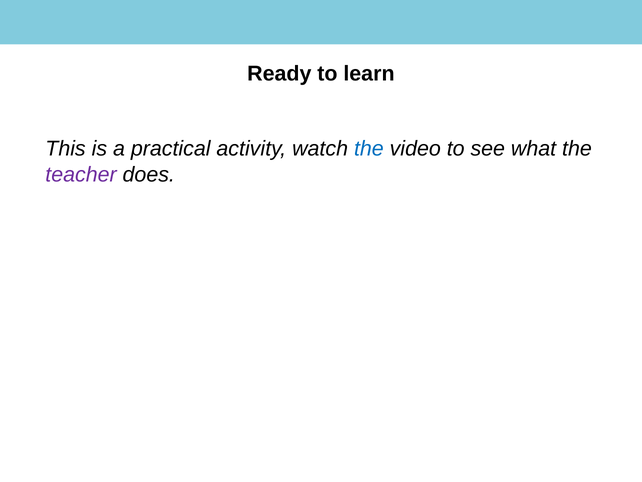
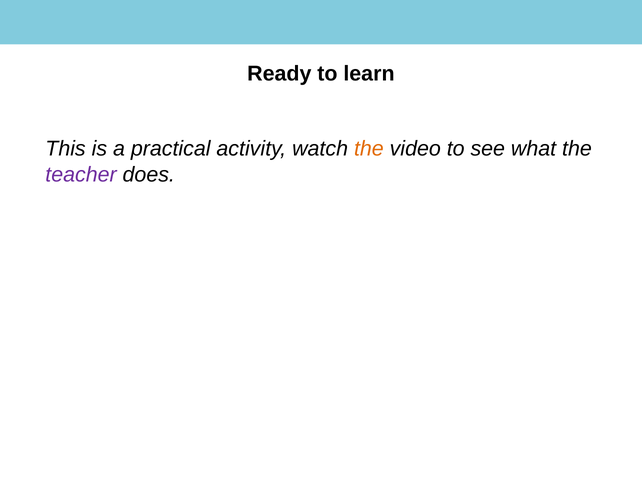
the colour: blue -> orange (369, 149)
